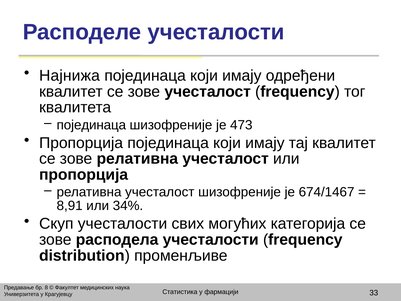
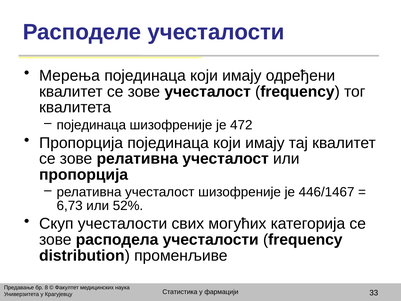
Најнижа: Најнижа -> Мерења (70, 76)
473: 473 -> 472 (241, 125)
674/1467: 674/1467 -> 446/1467 (327, 192)
8,91: 8,91 -> 6,73 (70, 206)
34%: 34% -> 52% (128, 206)
